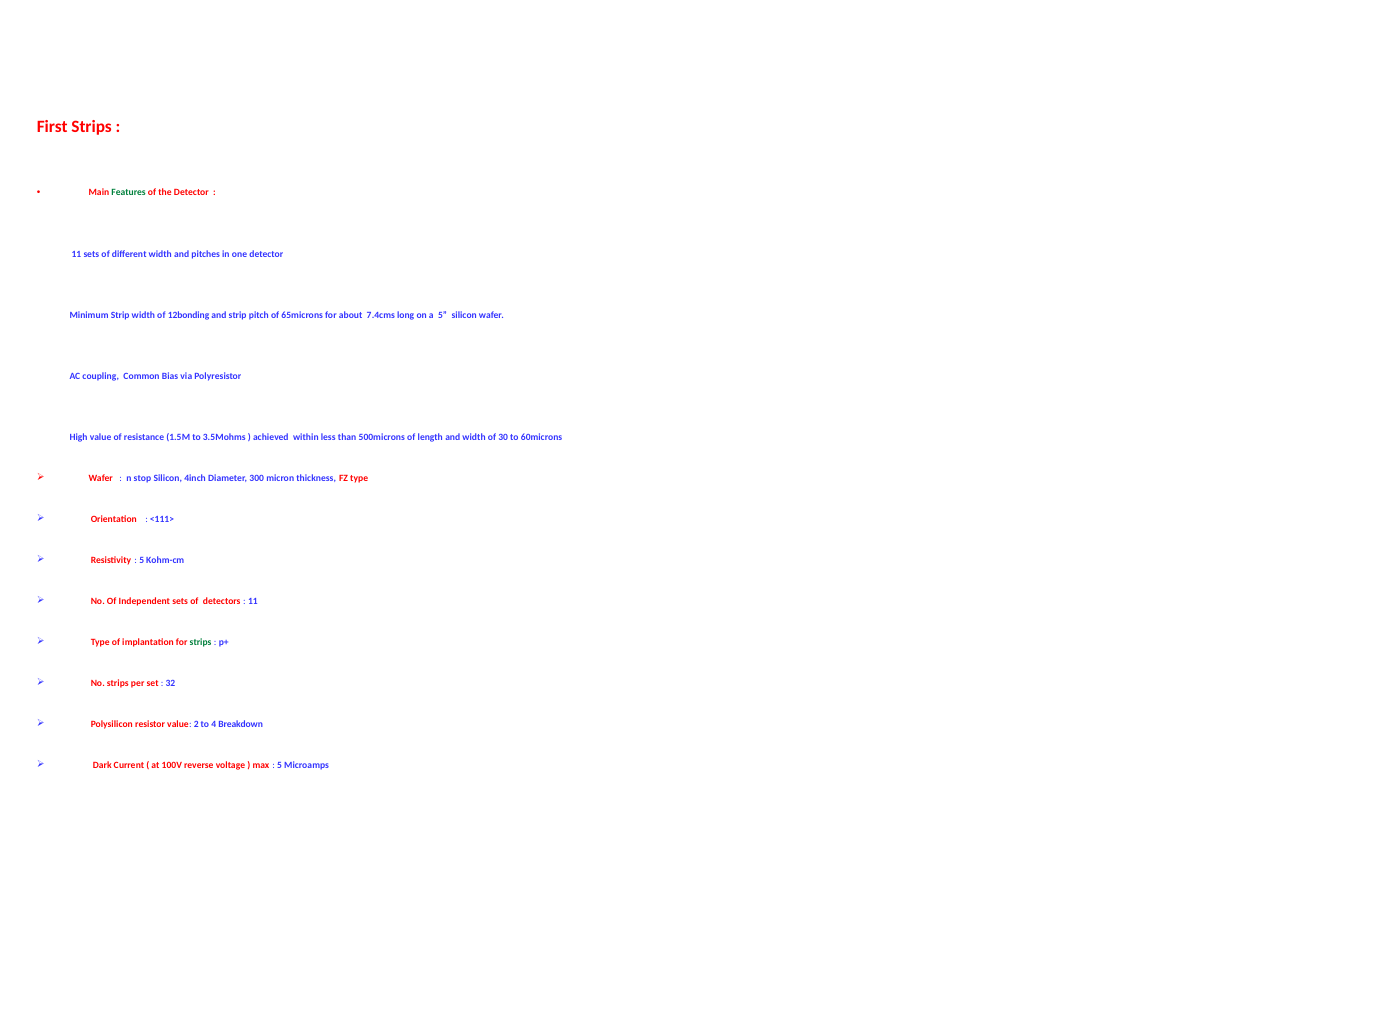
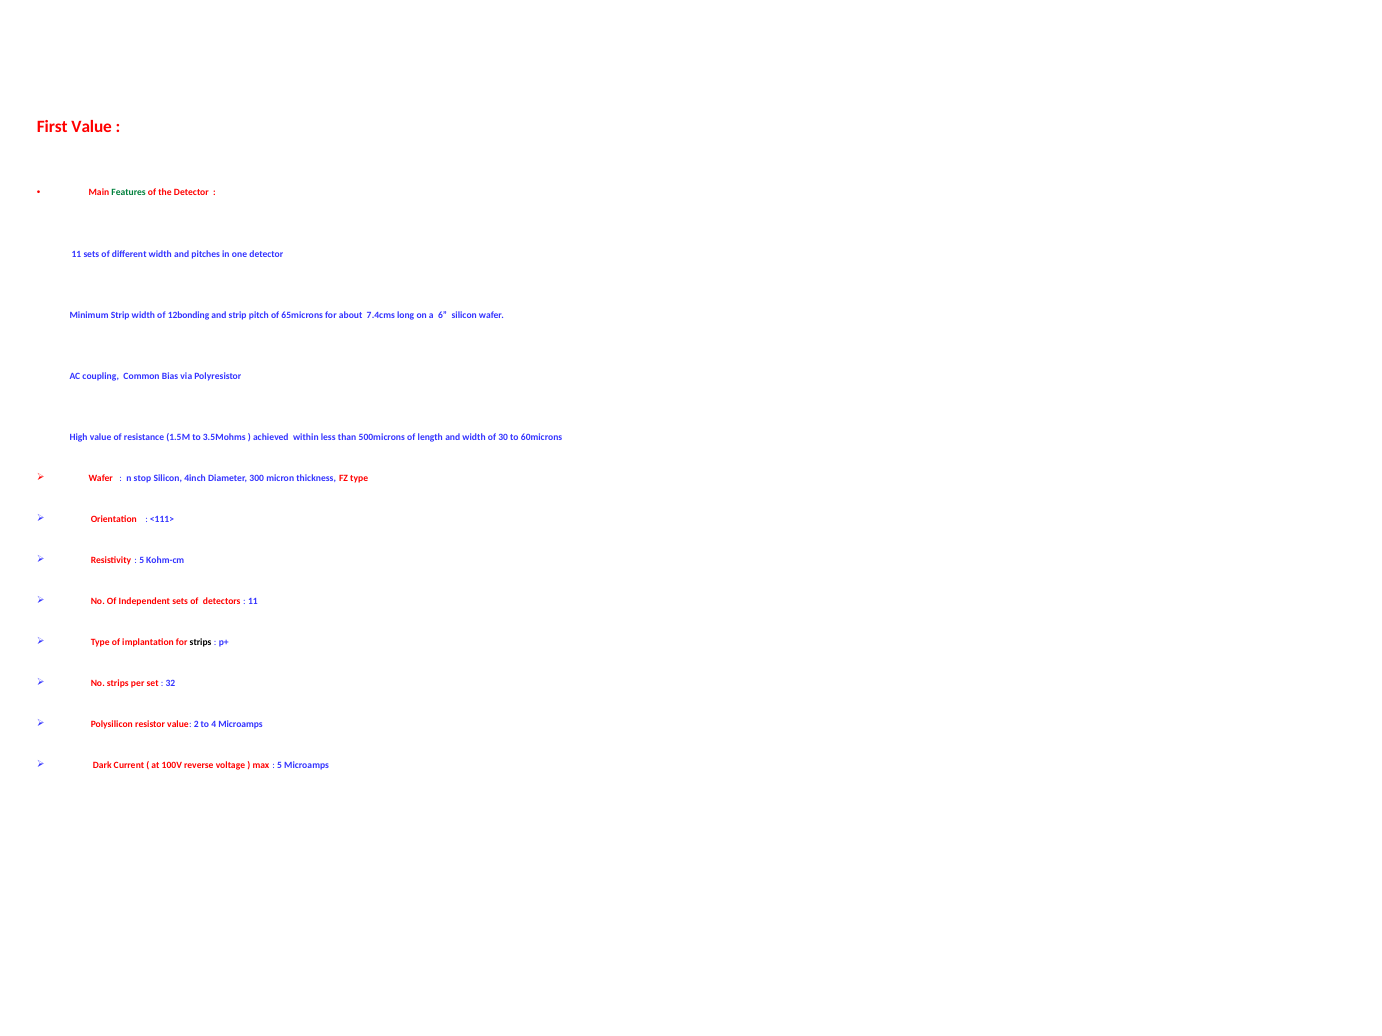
First Strips: Strips -> Value (92, 127)
a 5: 5 -> 6 (443, 315)
strips colour: green -> black (201, 643)
4 Breakdown: Breakdown -> Microamps (241, 725)
